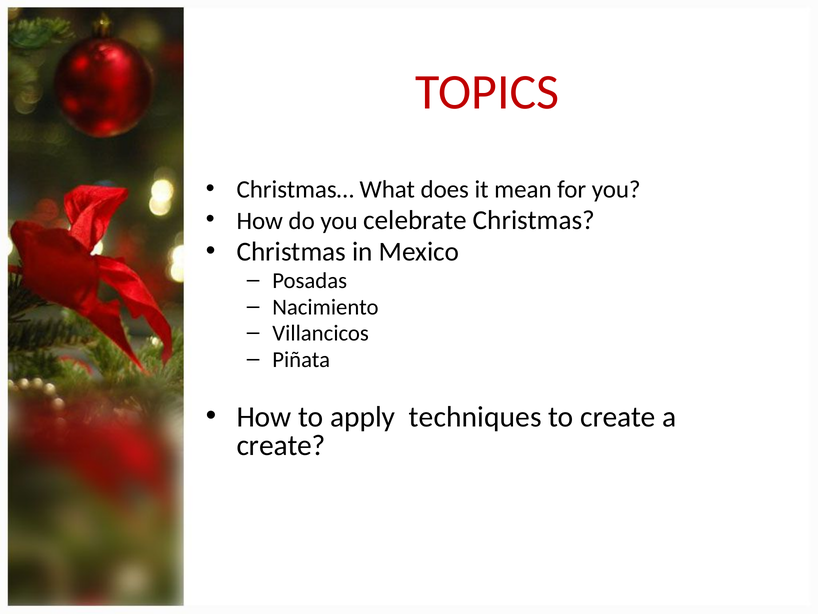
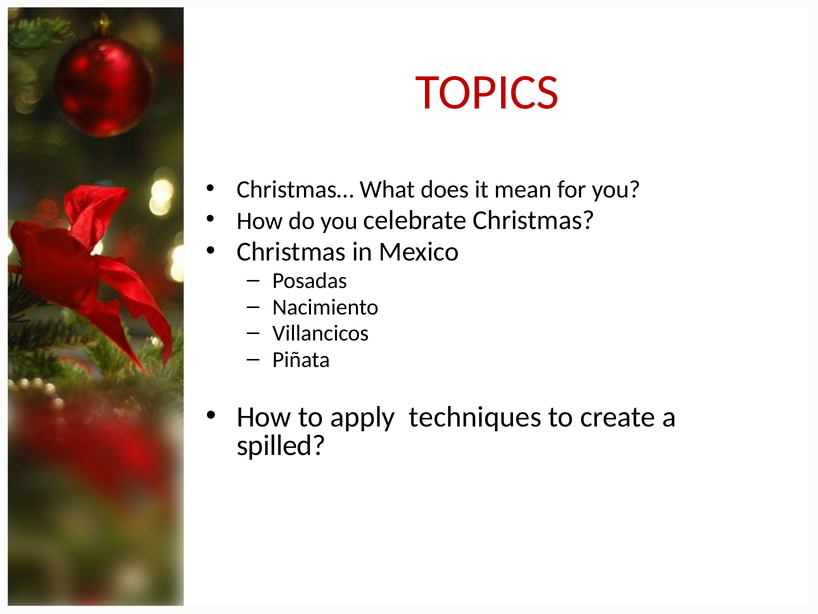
create: create -> spilled (281, 445)
